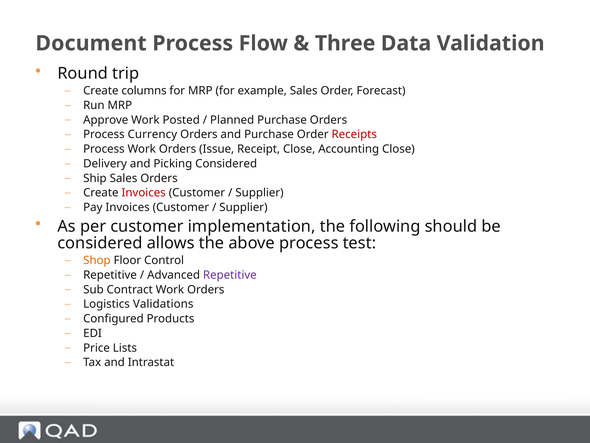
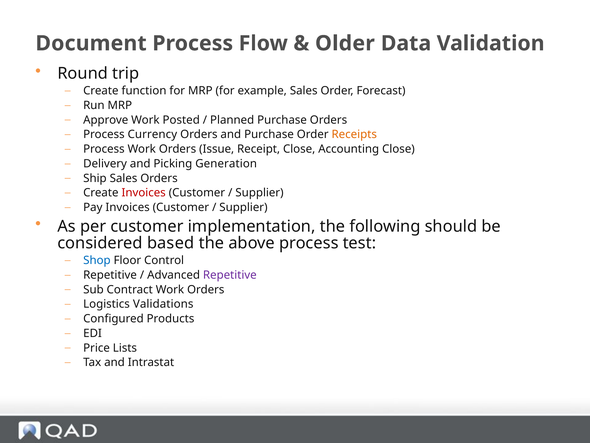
Three: Three -> Older (345, 43)
columns: columns -> function (144, 91)
Receipts colour: red -> orange (354, 134)
Picking Considered: Considered -> Generation (226, 163)
allows: allows -> based (171, 243)
Shop colour: orange -> blue (97, 260)
